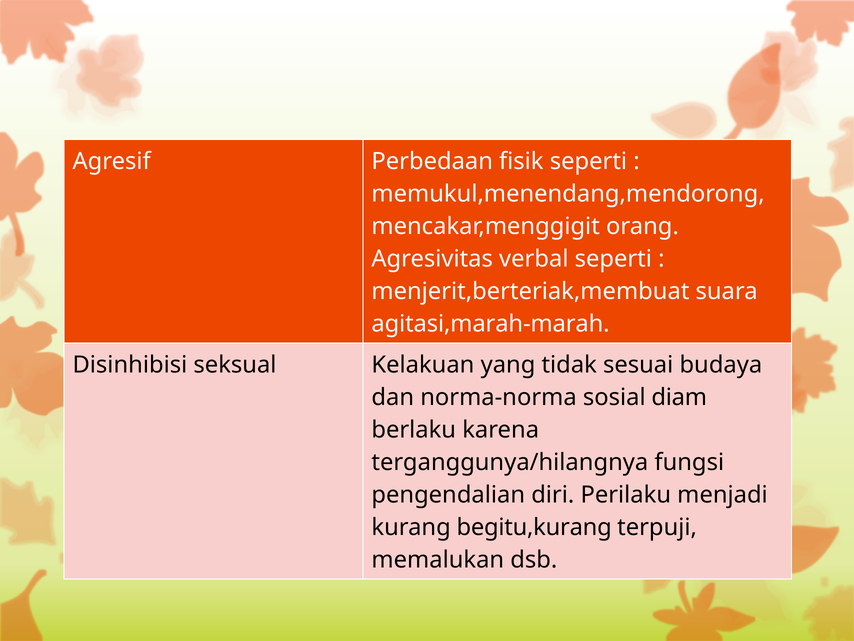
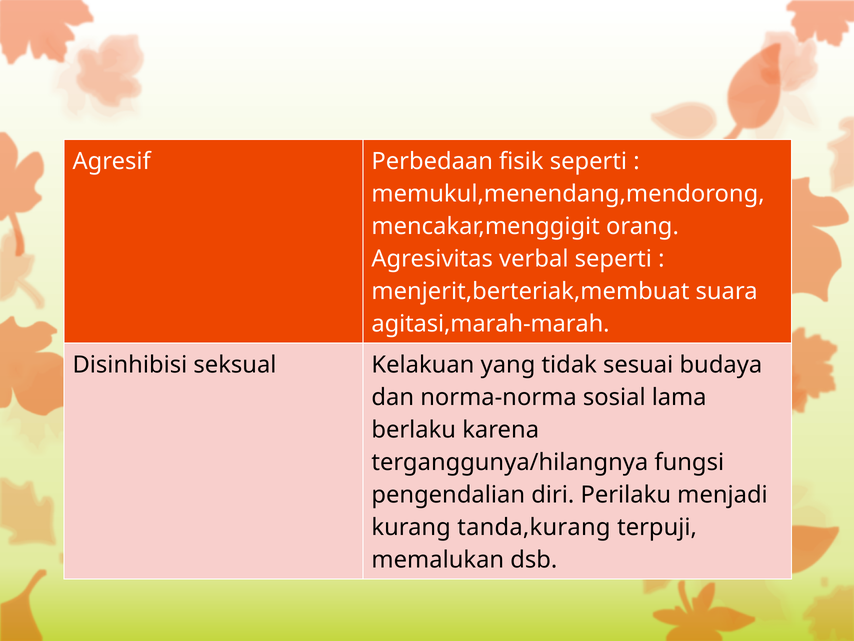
diam: diam -> lama (679, 397)
begitu,kurang: begitu,kurang -> tanda,kurang (534, 527)
